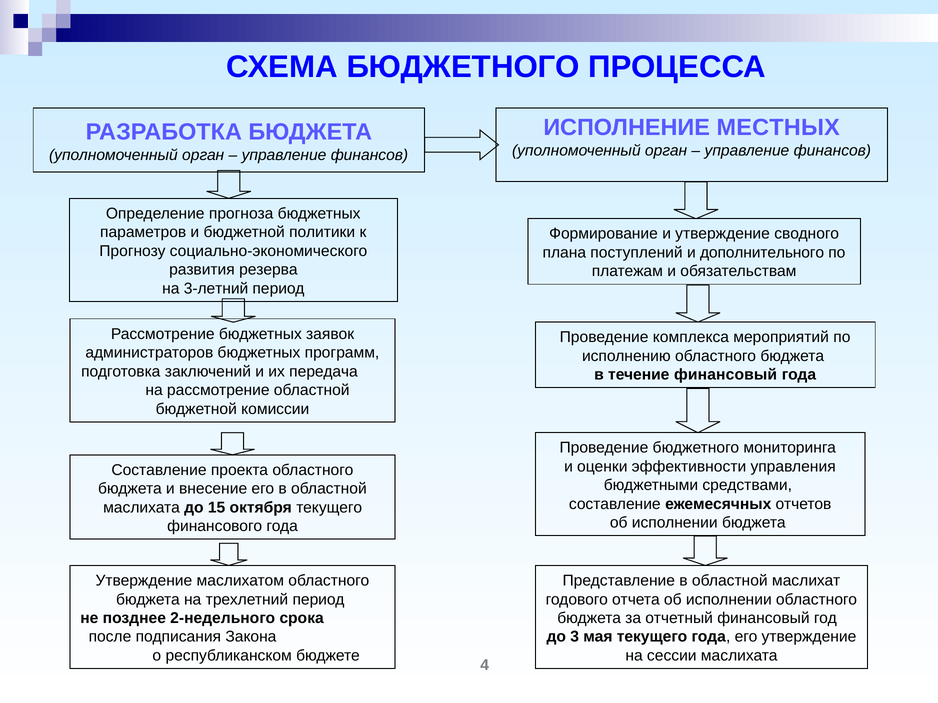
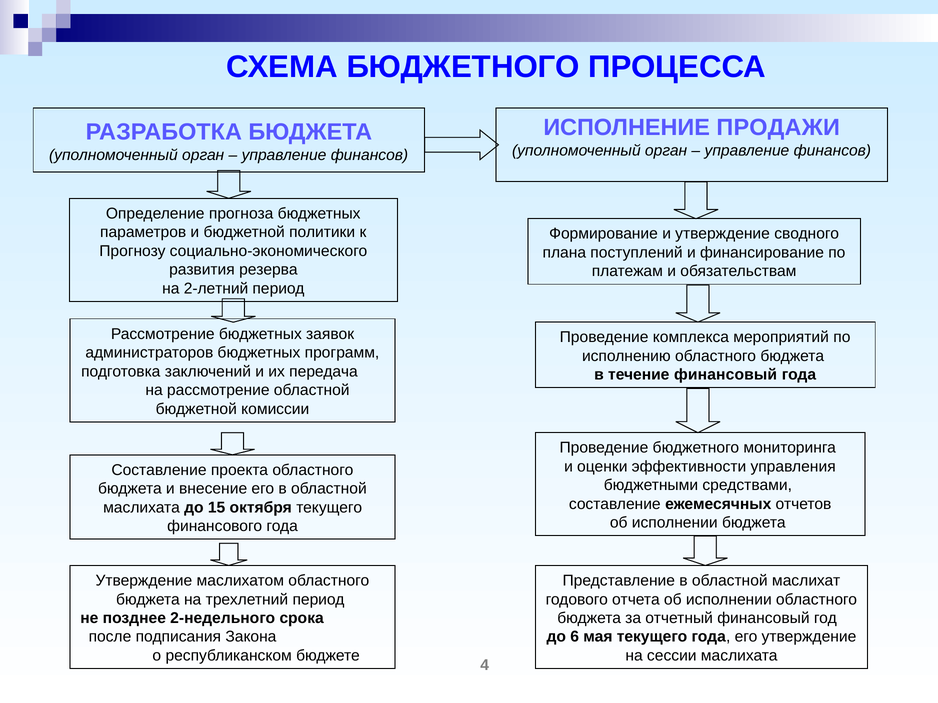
МЕСТНЫХ: МЕСТНЫХ -> ПРОДАЖИ (778, 128)
дополнительного: дополнительного -> финансирование (762, 253)
3-летний: 3-летний -> 2-летний (216, 289)
3: 3 -> 6 (575, 637)
